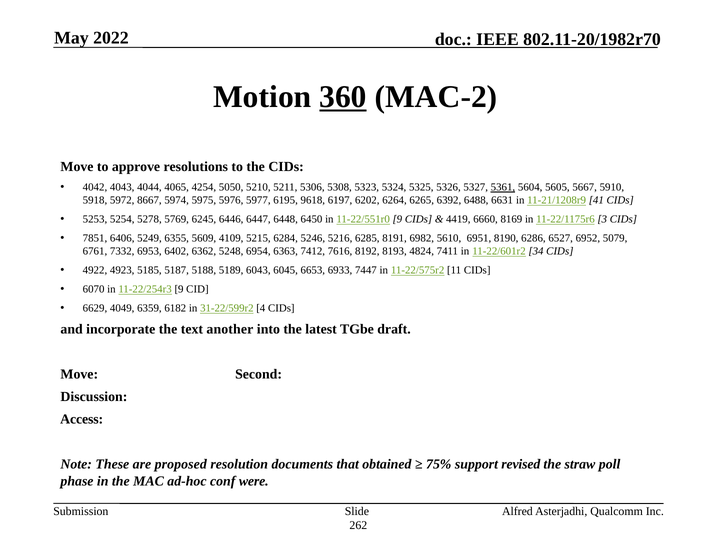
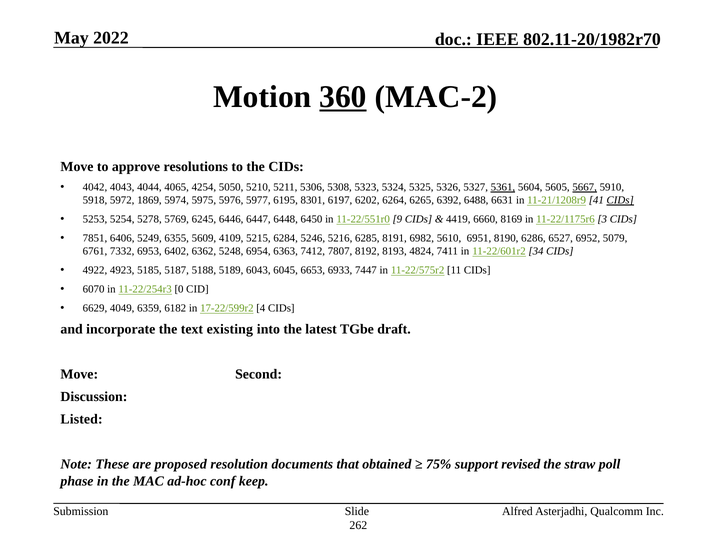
5667 underline: none -> present (585, 187)
8667: 8667 -> 1869 (149, 200)
9618: 9618 -> 8301 (313, 200)
CIDs underline: none -> present (620, 200)
7616: 7616 -> 7807 (340, 251)
11-22/254r3 9: 9 -> 0 (179, 289)
31-22/599r2: 31-22/599r2 -> 17-22/599r2 (227, 308)
another: another -> existing (230, 329)
Access: Access -> Listed (82, 420)
were: were -> keep (254, 481)
